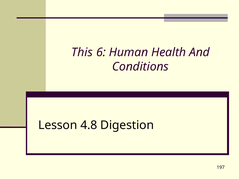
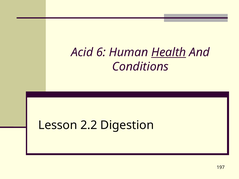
This: This -> Acid (82, 52)
Health underline: none -> present (169, 52)
4.8: 4.8 -> 2.2 (89, 125)
